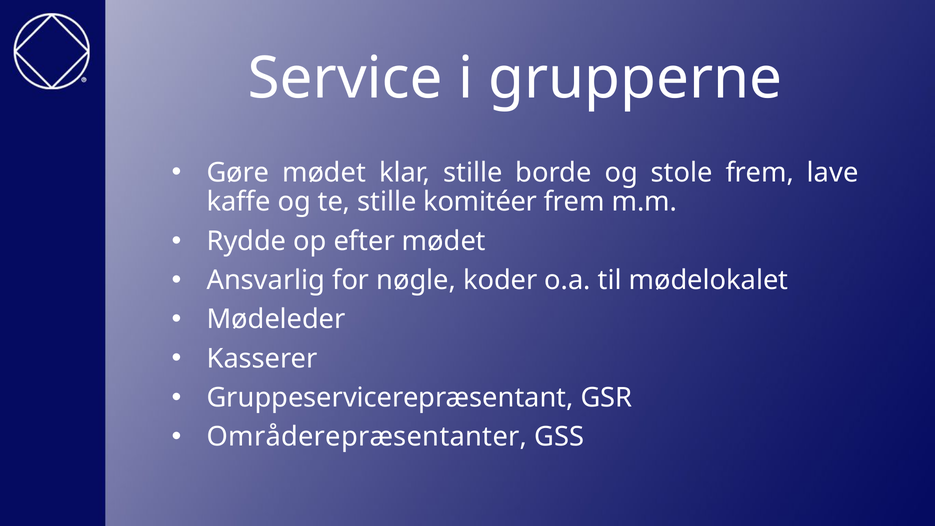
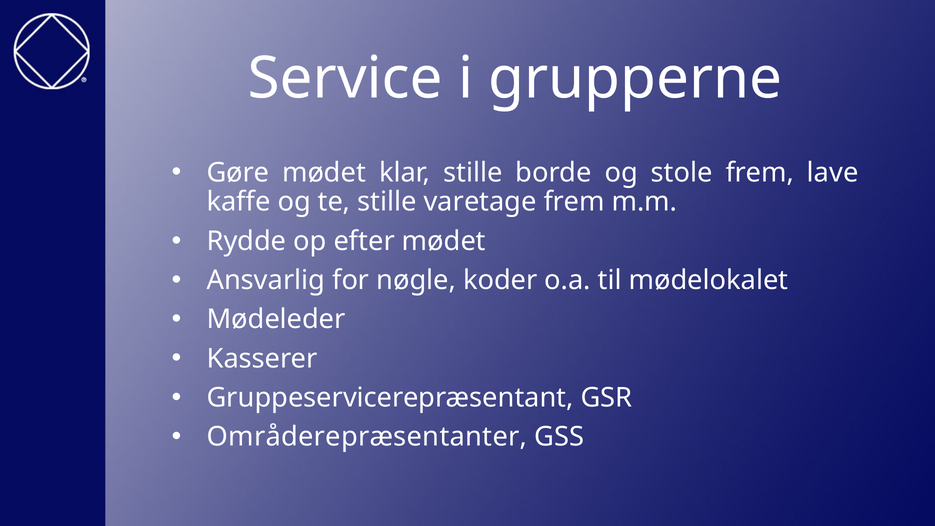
komitéer: komitéer -> varetage (480, 202)
